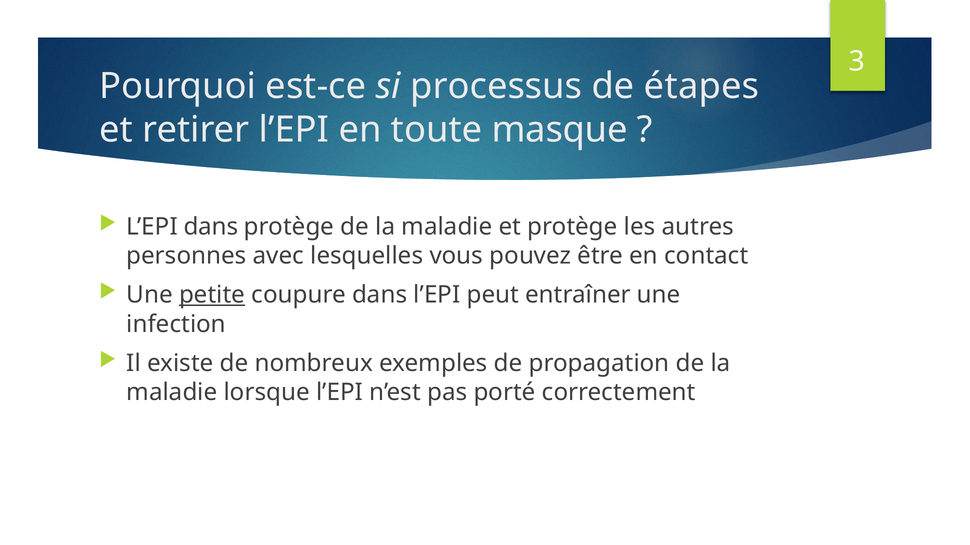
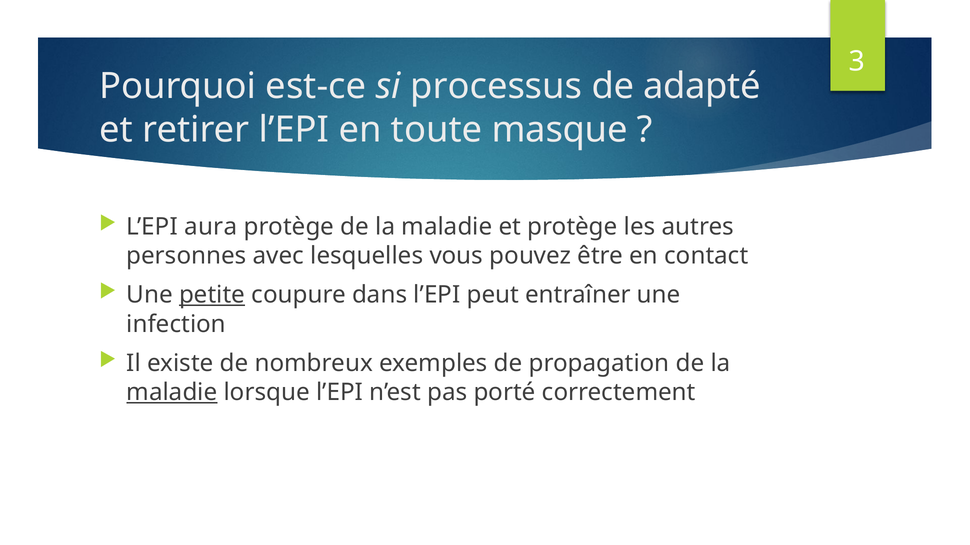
étapes: étapes -> adapté (702, 86)
L’EPI dans: dans -> aura (211, 227)
maladie underline: none -> present (172, 393)
